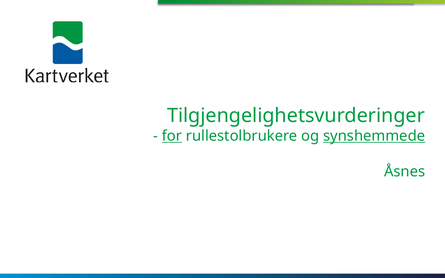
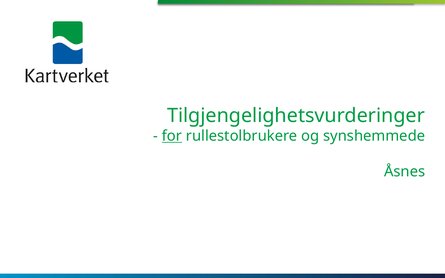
synshemmede underline: present -> none (374, 136)
